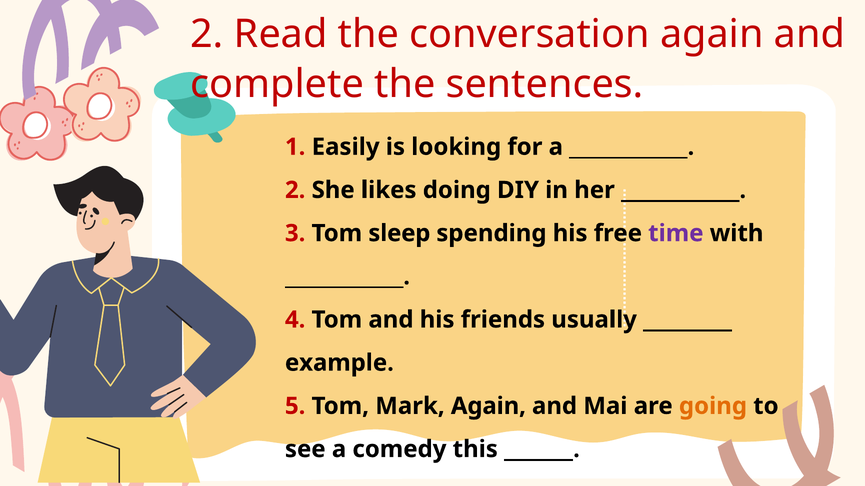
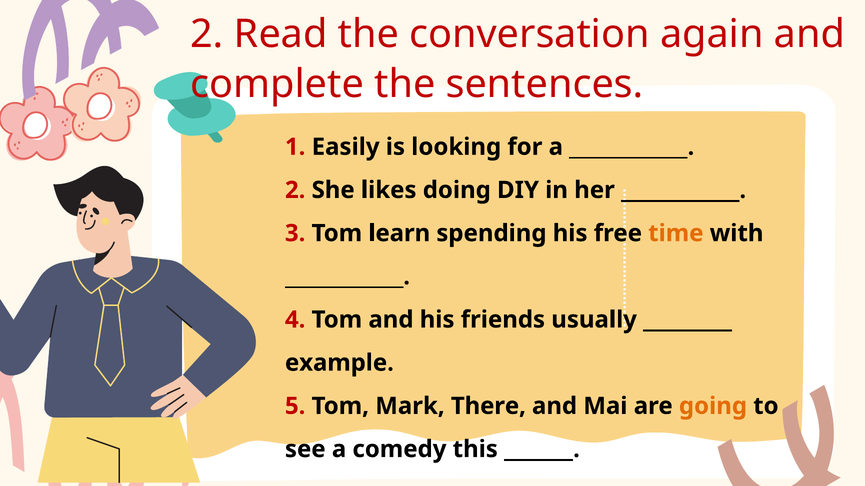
sleep: sleep -> learn (399, 234)
time colour: purple -> orange (676, 234)
Mark Again: Again -> There (488, 406)
